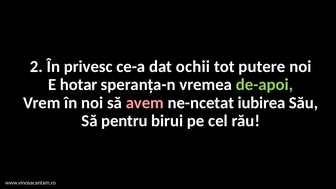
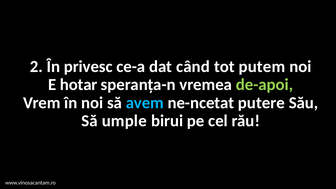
ochii: ochii -> când (193, 66)
putere: putere -> putem (262, 66)
avem colour: pink -> light blue (145, 103)
iubirea: iubirea -> putere (261, 103)
pentru: pentru -> umple (124, 121)
